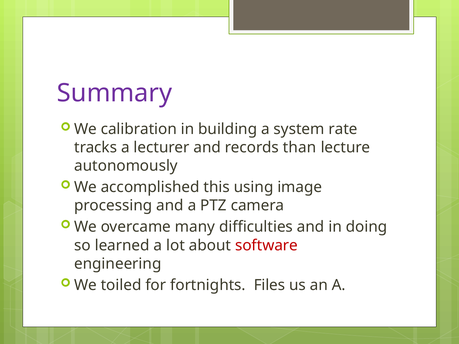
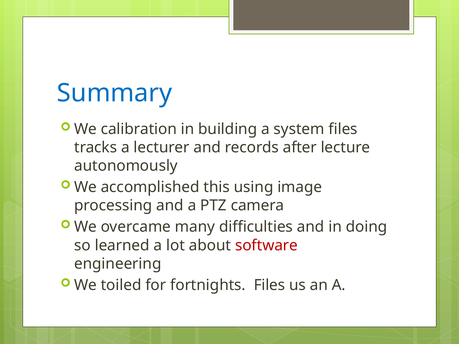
Summary colour: purple -> blue (115, 93)
system rate: rate -> files (343, 129)
than: than -> after (300, 148)
